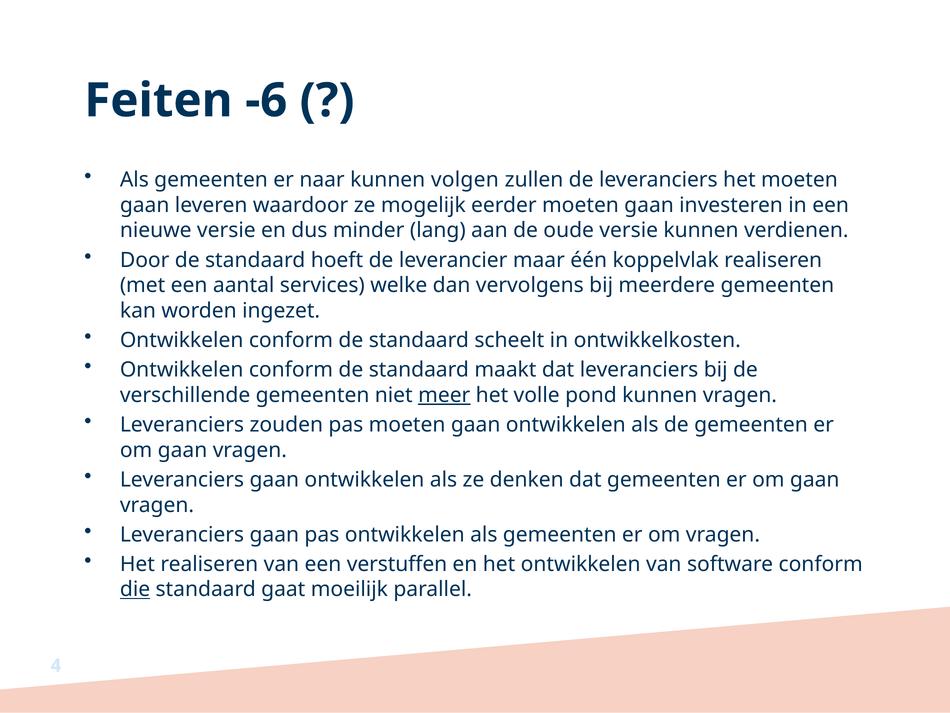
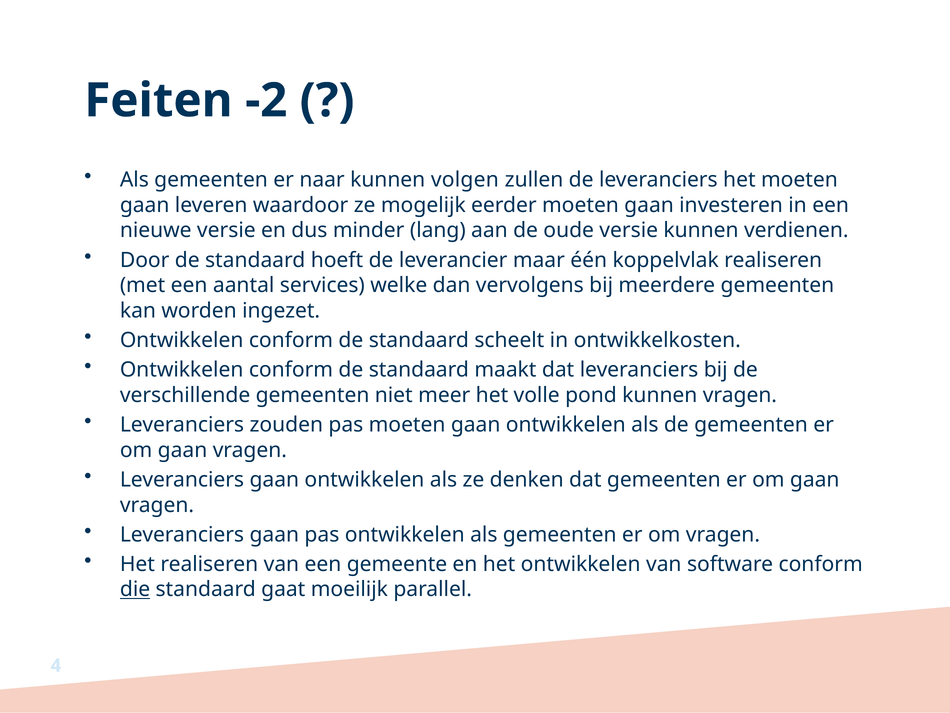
-6: -6 -> -2 (266, 101)
meer underline: present -> none (444, 395)
verstuffen: verstuffen -> gemeente (397, 564)
